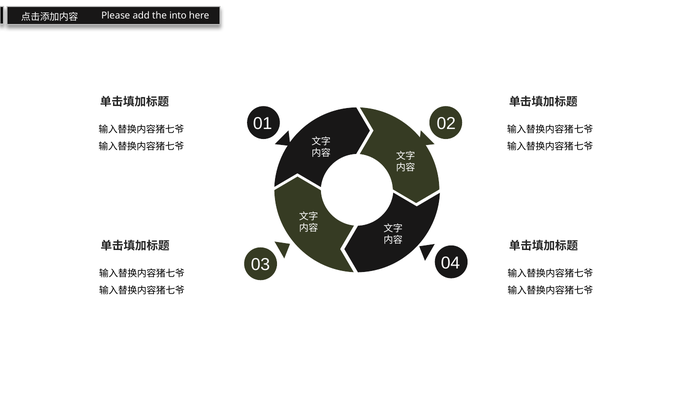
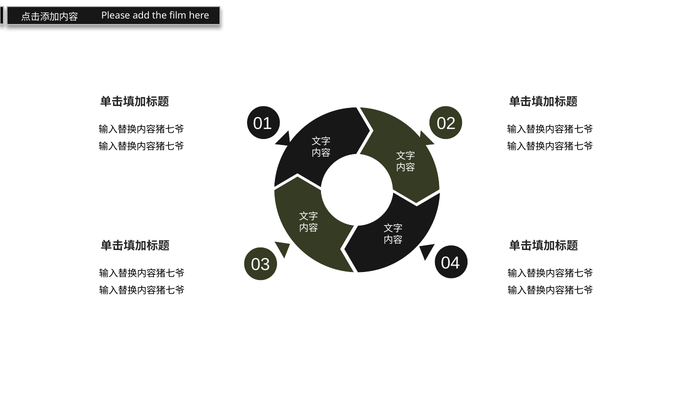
into: into -> film (178, 16)
